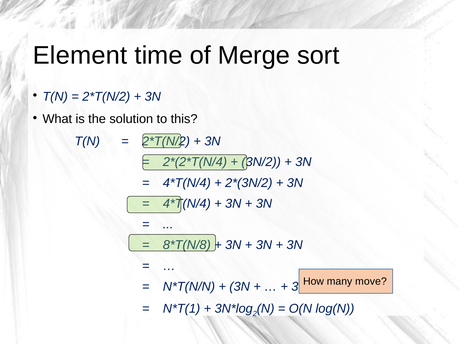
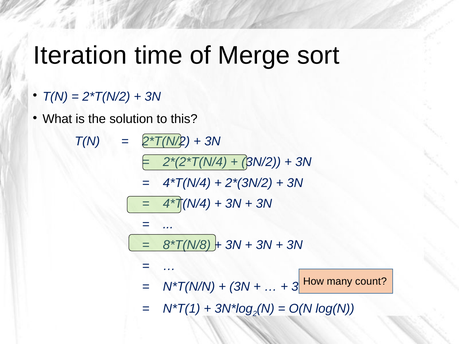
Element: Element -> Iteration (80, 55)
move: move -> count (371, 281)
